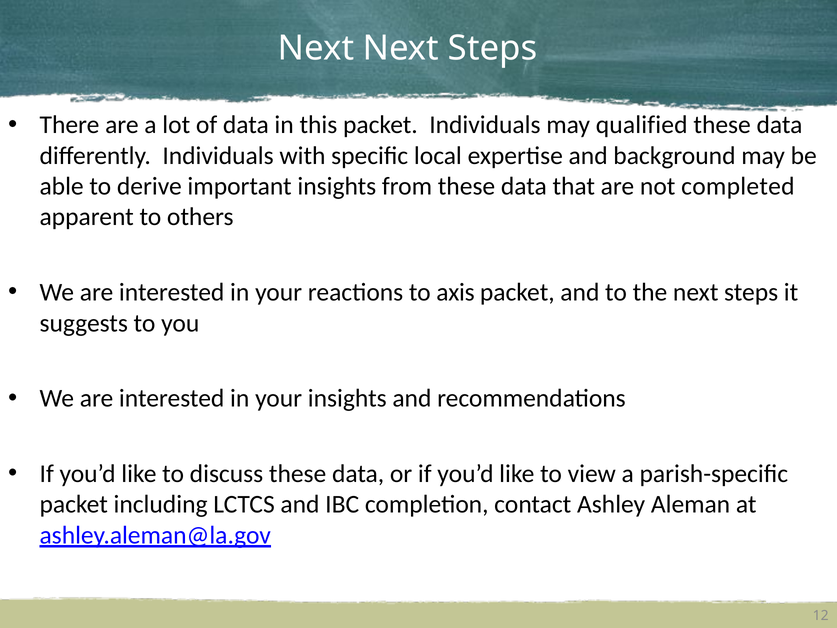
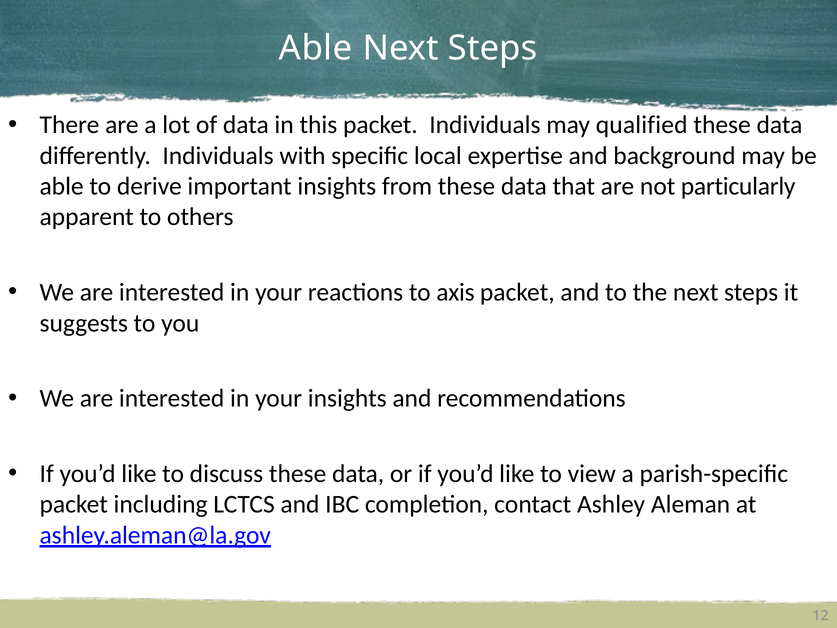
Next: Next -> Able (316, 48)
completed: completed -> particularly (738, 186)
